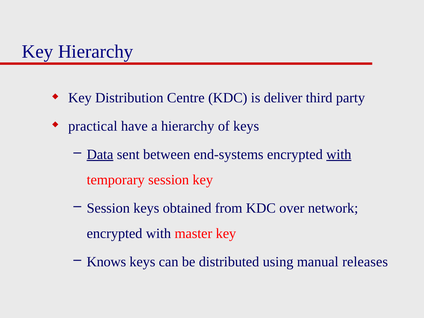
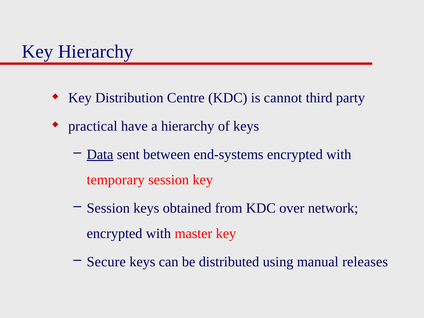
deliver: deliver -> cannot (283, 98)
with underline: present -> none (339, 154)
Knows: Knows -> Secure (106, 262)
